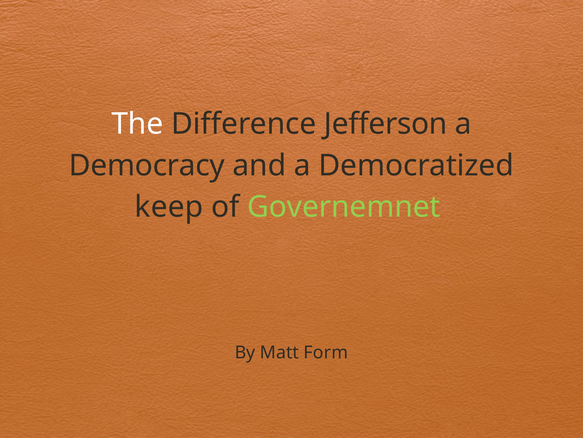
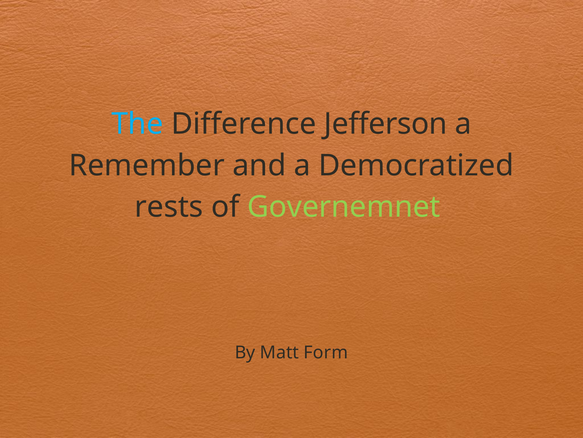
The colour: white -> light blue (137, 124)
Democracy: Democracy -> Remember (147, 165)
keep: keep -> rests (169, 207)
